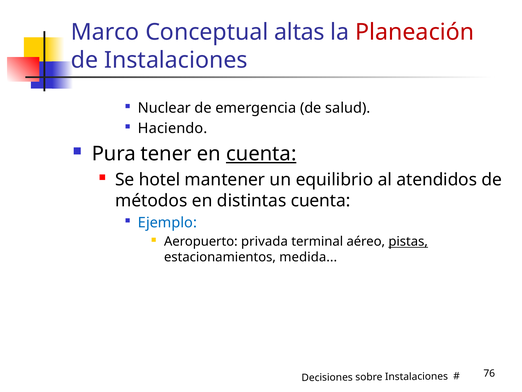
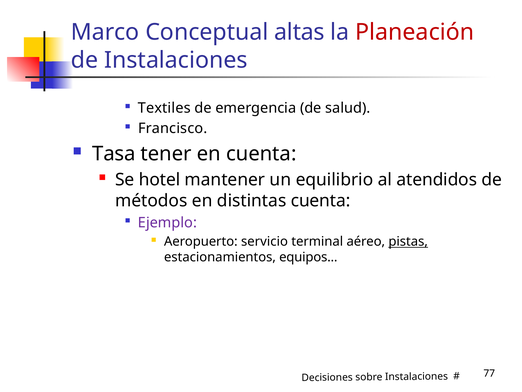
Nuclear: Nuclear -> Textiles (164, 108)
Haciendo: Haciendo -> Francisco (173, 128)
Pura: Pura -> Tasa (114, 154)
cuenta underline: present -> none (261, 154)
Ejemplo colour: blue -> purple (167, 222)
privada: privada -> servicio (264, 241)
medida: medida -> equipos (308, 257)
76: 76 -> 77 (489, 373)
